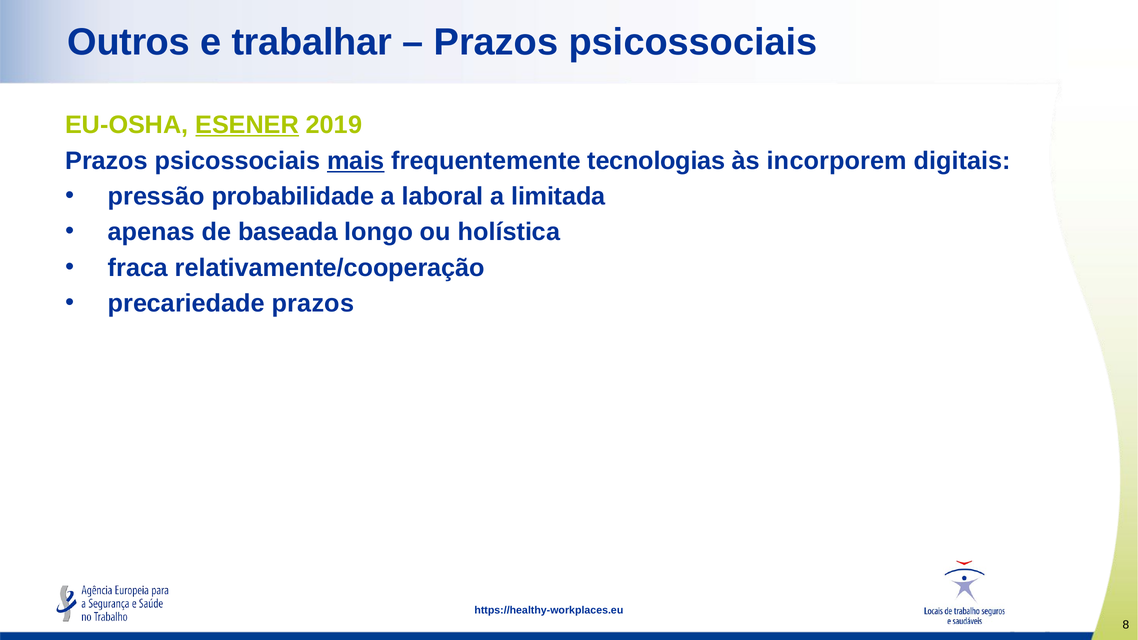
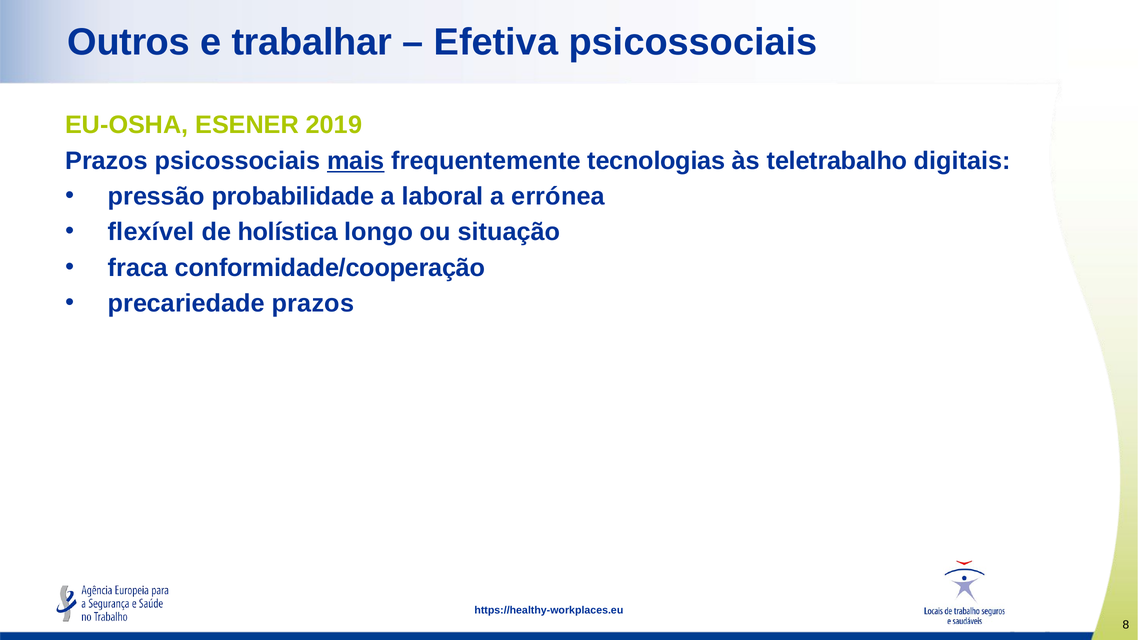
Prazos: Prazos -> Efetiva (496, 42)
ESENER underline: present -> none (247, 125)
incorporem: incorporem -> teletrabalho (837, 161)
limitada: limitada -> errónea (558, 196)
apenas: apenas -> flexível (151, 232)
baseada: baseada -> holística (288, 232)
holística: holística -> situação (509, 232)
relativamente/cooperação: relativamente/cooperação -> conformidade/cooperação (330, 268)
